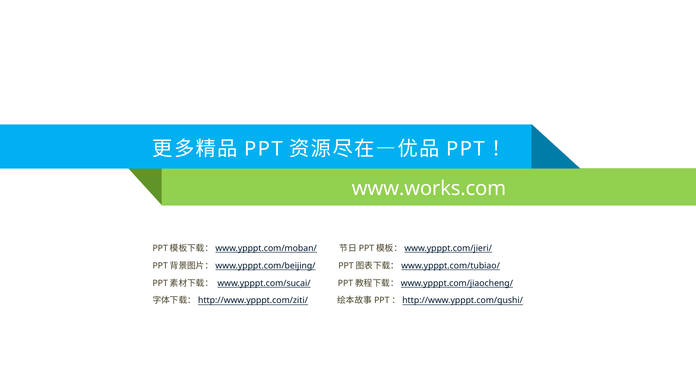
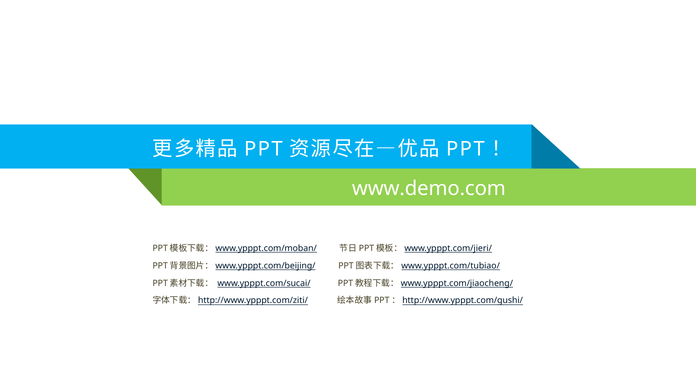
www.works.com: www.works.com -> www.demo.com (429, 189)
